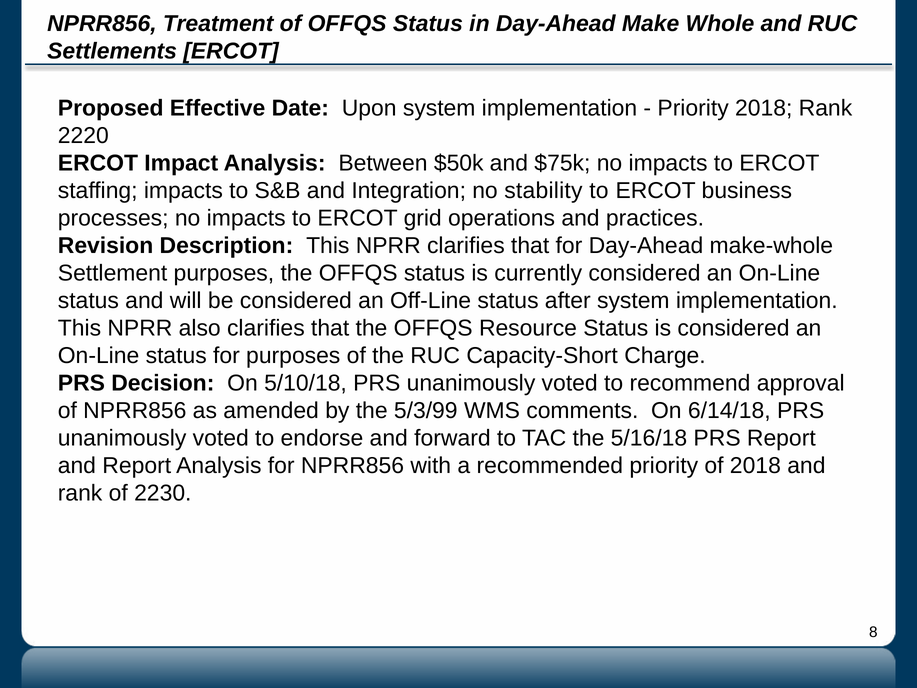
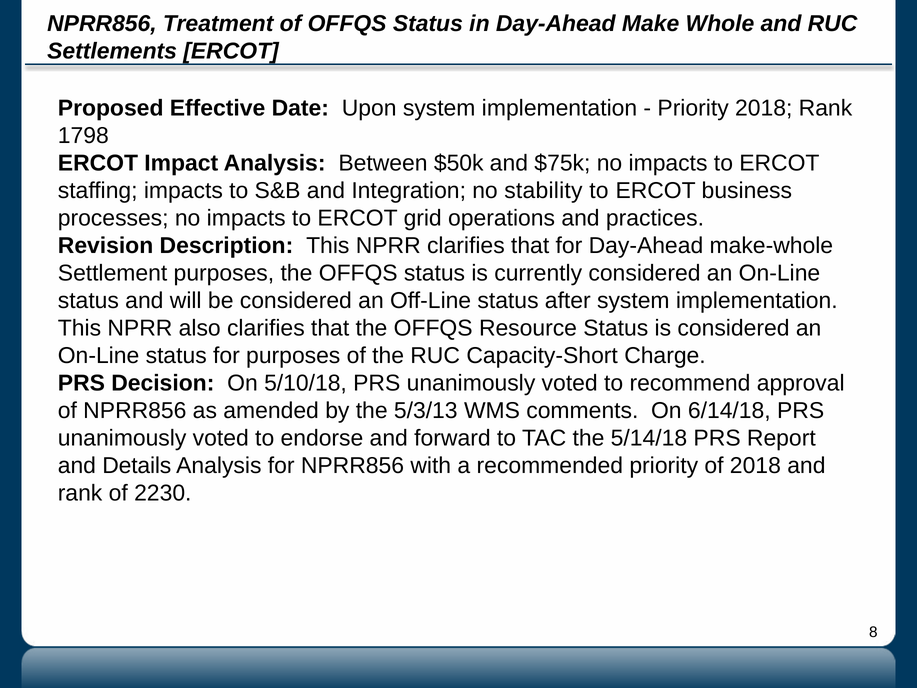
2220: 2220 -> 1798 (83, 136)
5/3/99: 5/3/99 -> 5/3/13 (426, 411)
5/16/18: 5/16/18 -> 5/14/18 (649, 438)
and Report: Report -> Details (137, 466)
